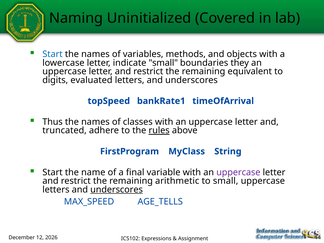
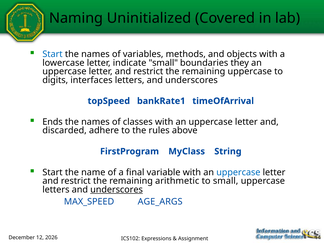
remaining equivalent: equivalent -> uppercase (250, 71)
evaluated: evaluated -> interfaces (91, 80)
Thus: Thus -> Ends (53, 122)
truncated: truncated -> discarded (65, 131)
rules underline: present -> none (159, 131)
uppercase colour: purple -> blue (238, 172)
AGE_TELLS: AGE_TELLS -> AGE_ARGS (160, 202)
